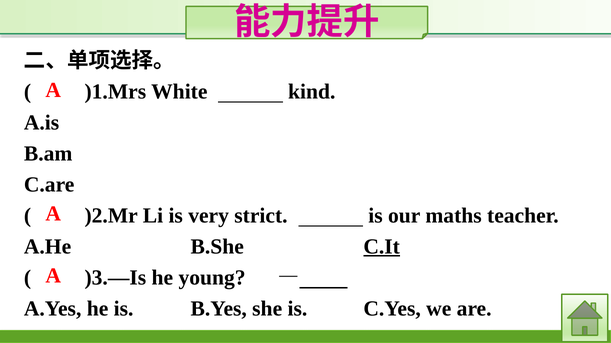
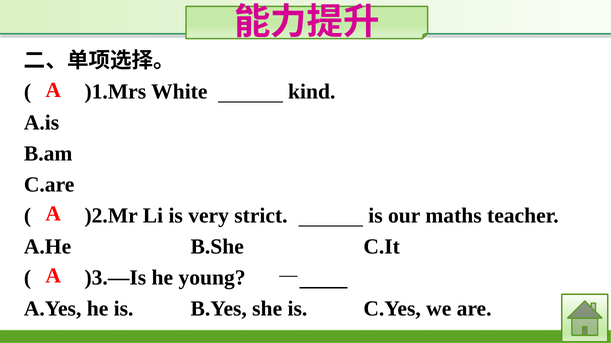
C.It underline: present -> none (382, 247)
